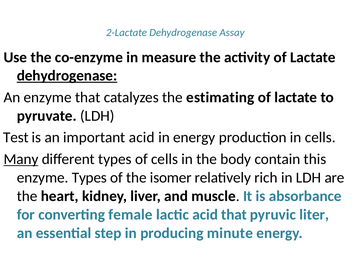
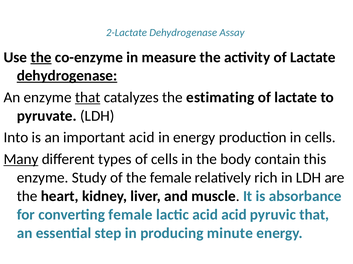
the underline: none -> present (41, 57)
that underline: none -> present (88, 98)
Test: Test -> Into (16, 138)
enzyme Types: Types -> Study (89, 178)
the isomer: isomer -> female (171, 178)
acid that: that -> acid (234, 215)
pyruvic liter: liter -> that (314, 215)
